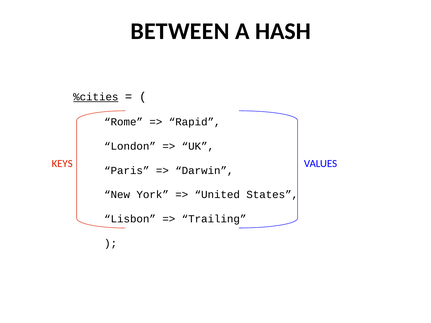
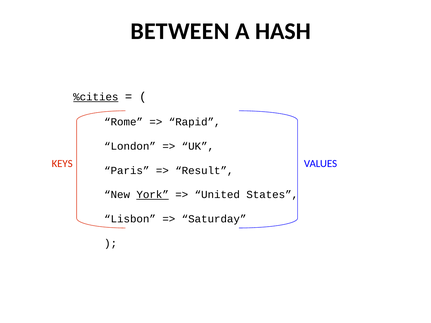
Darwin: Darwin -> Result (204, 171)
York underline: none -> present (153, 195)
Trailing: Trailing -> Saturday (214, 219)
